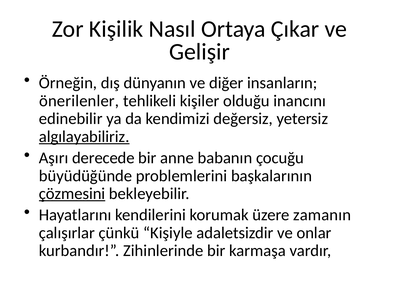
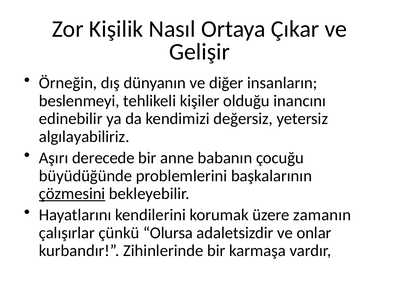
önerilenler: önerilenler -> beslenmeyi (79, 101)
algılayabiliriz underline: present -> none (84, 137)
Kişiyle: Kişiyle -> Olursa (168, 233)
